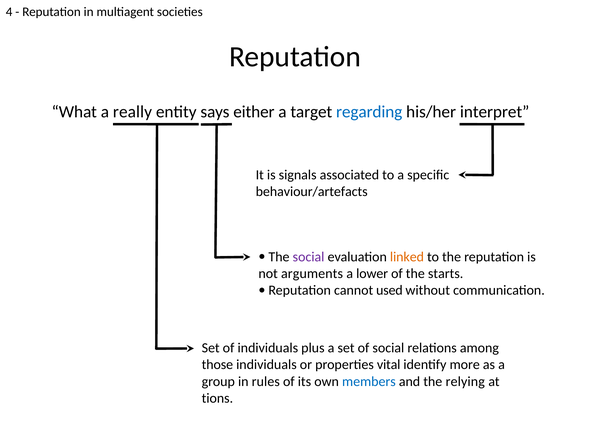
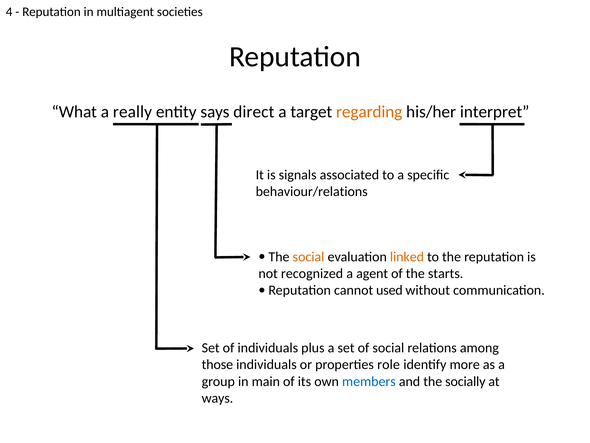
either: either -> direct (254, 112)
regarding colour: blue -> orange (369, 112)
behaviour/artefacts: behaviour/artefacts -> behaviour/relations (312, 191)
social colour: purple -> orange (309, 256)
arguments: arguments -> recognized (312, 273)
lower: lower -> agent (372, 273)
vital: vital -> role (389, 364)
rules: rules -> main (266, 381)
relying: relying -> socially (465, 381)
tions: tions -> ways (217, 398)
